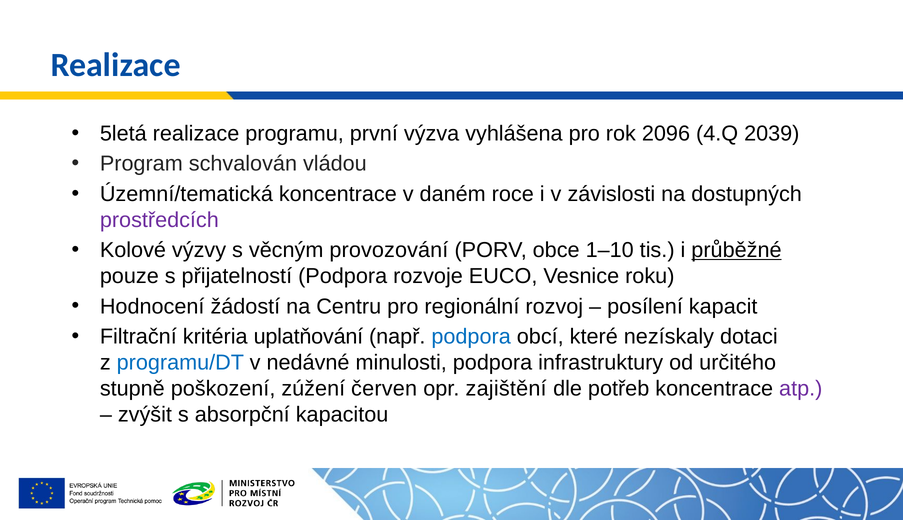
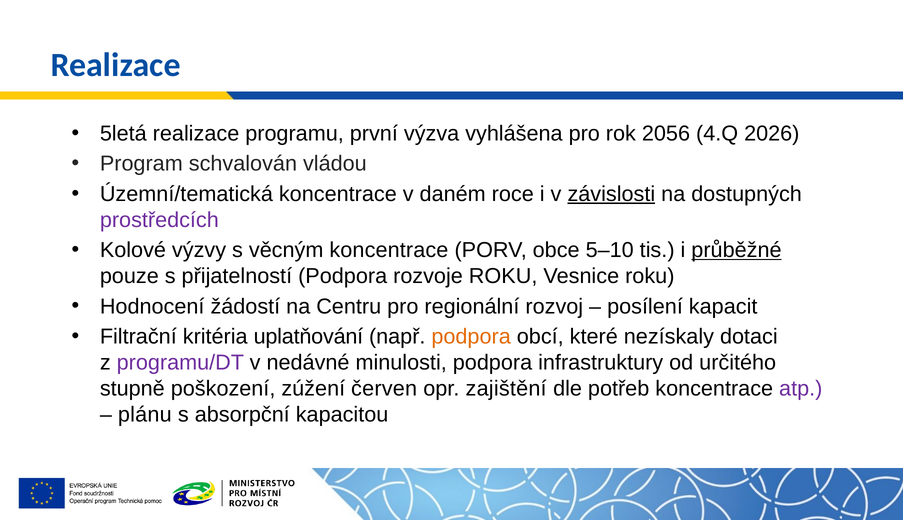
2096: 2096 -> 2056 (666, 134)
2039: 2039 -> 2026 (772, 134)
závislosti underline: none -> present (611, 194)
věcným provozování: provozování -> koncentrace (389, 250)
1‒10: 1‒10 -> 5‒10 (610, 250)
rozvoje EUCO: EUCO -> ROKU (503, 276)
podpora colour: blue -> orange (471, 337)
programu/DT colour: blue -> purple (180, 363)
zvýšit: zvýšit -> plánu (145, 415)
